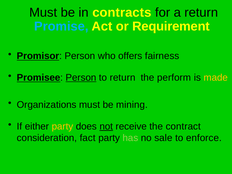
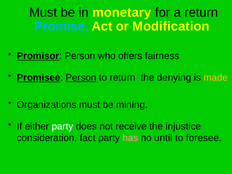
contracts: contracts -> monetary (122, 12)
Requirement: Requirement -> Modification (171, 26)
perform: perform -> denying (174, 78)
party colour: yellow -> white (62, 126)
not underline: present -> none (106, 126)
contract: contract -> injustice (183, 126)
has colour: light green -> pink (130, 138)
sale: sale -> until (163, 138)
enforce: enforce -> foresee (204, 138)
